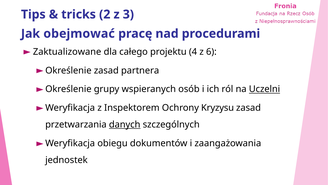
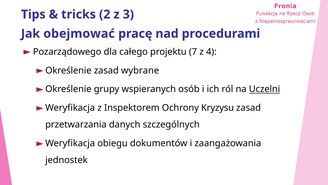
Zaktualizowane: Zaktualizowane -> Pozarządowego (67, 52)
4: 4 -> 7 (193, 52)
6: 6 -> 4 (211, 52)
partnera: partnera -> wybrane (140, 70)
danych underline: present -> none (125, 124)
